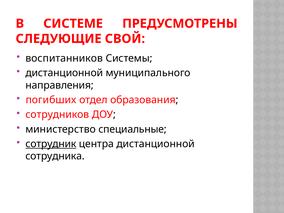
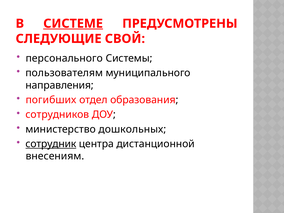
СИСТЕМЕ underline: none -> present (73, 24)
воспитанников: воспитанников -> персонального (64, 58)
дистанционной: дистанционной -> пользователям (64, 73)
специальные: специальные -> дошкольных (132, 129)
сотрудника: сотрудника -> внесениям (55, 156)
